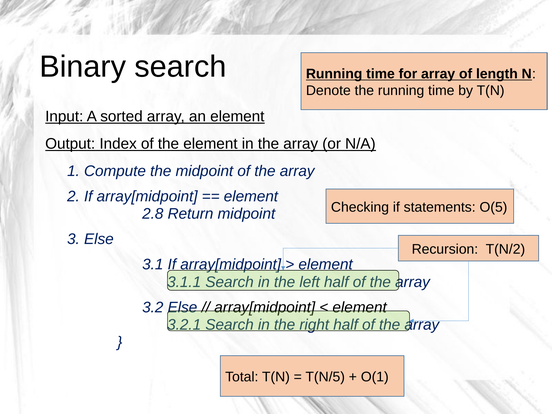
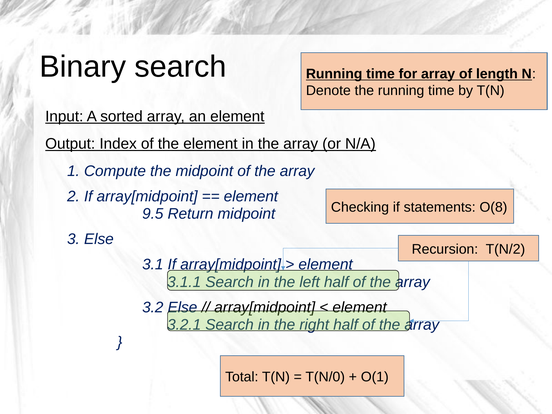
O(5: O(5 -> O(8 (493, 207)
2.8: 2.8 -> 9.5 (153, 214)
T(N/5: T(N/5 -> T(N/0 (325, 377)
